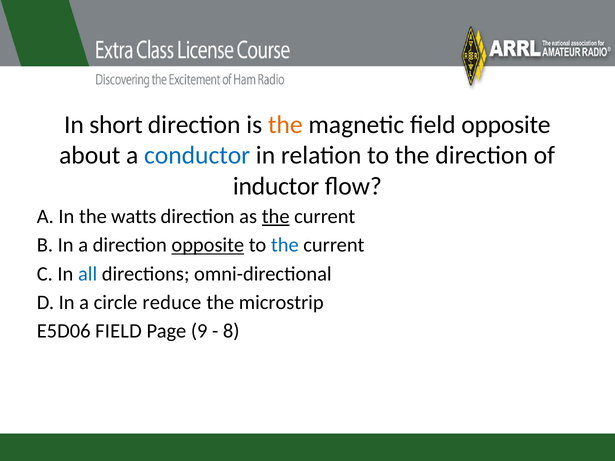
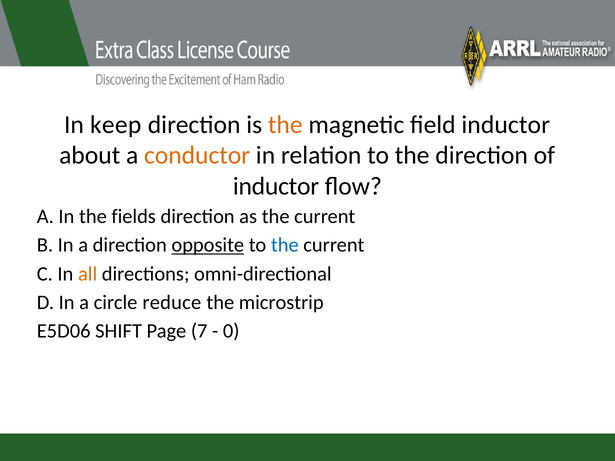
short: short -> keep (116, 125)
field opposite: opposite -> inductor (506, 125)
conductor colour: blue -> orange (197, 155)
watts: watts -> fields (134, 217)
the underline: present -> none (276, 217)
all colour: blue -> orange (88, 274)
E5D06 FIELD: FIELD -> SHIFT (119, 331)
9: 9 -> 7 (199, 331)
8: 8 -> 0 (231, 331)
